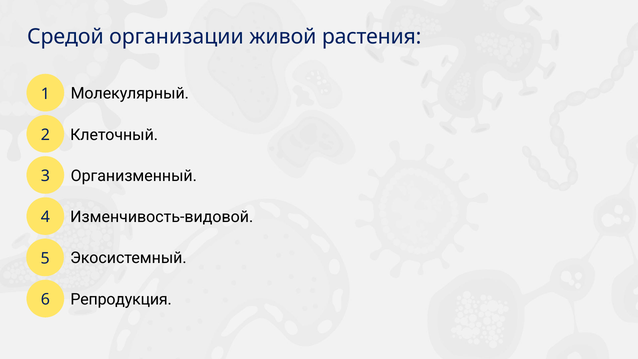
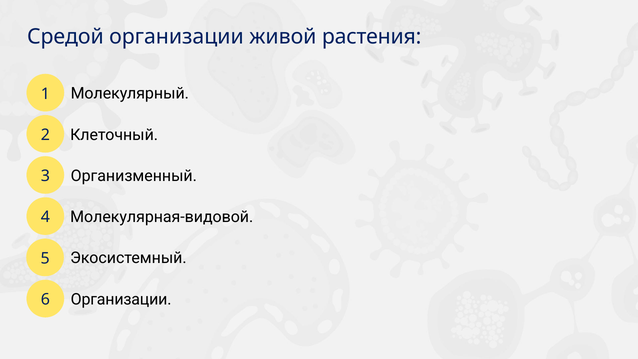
Изменчивость-видовой: Изменчивость-видовой -> Молекулярная-видовой (162, 217)
Репродукция: Репродукция -> Организации (121, 299)
